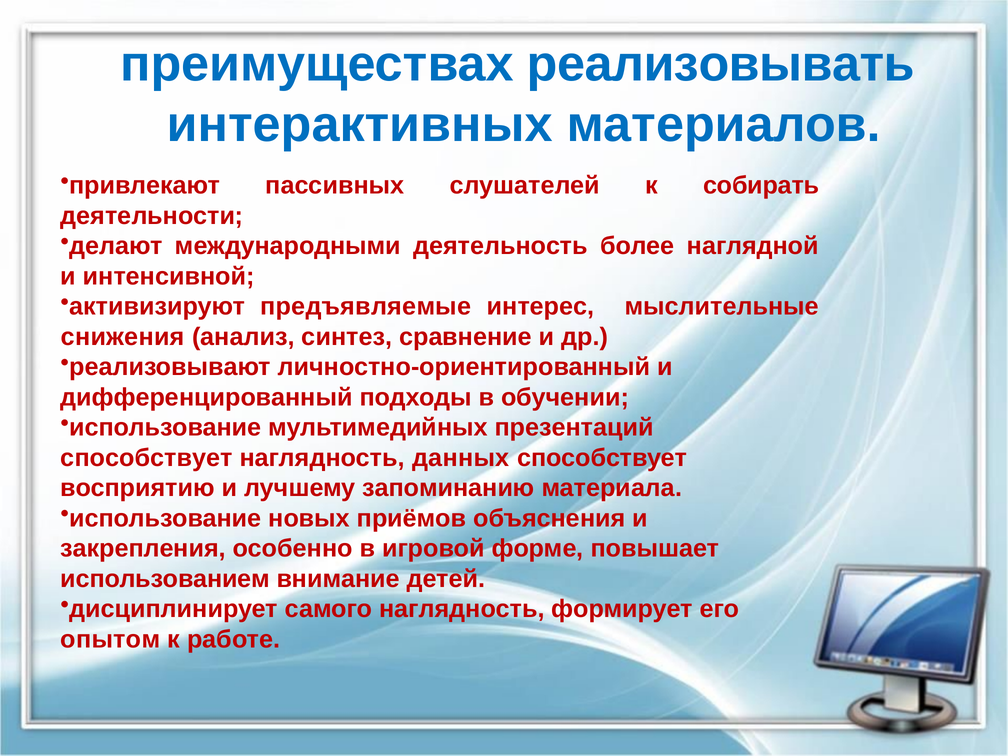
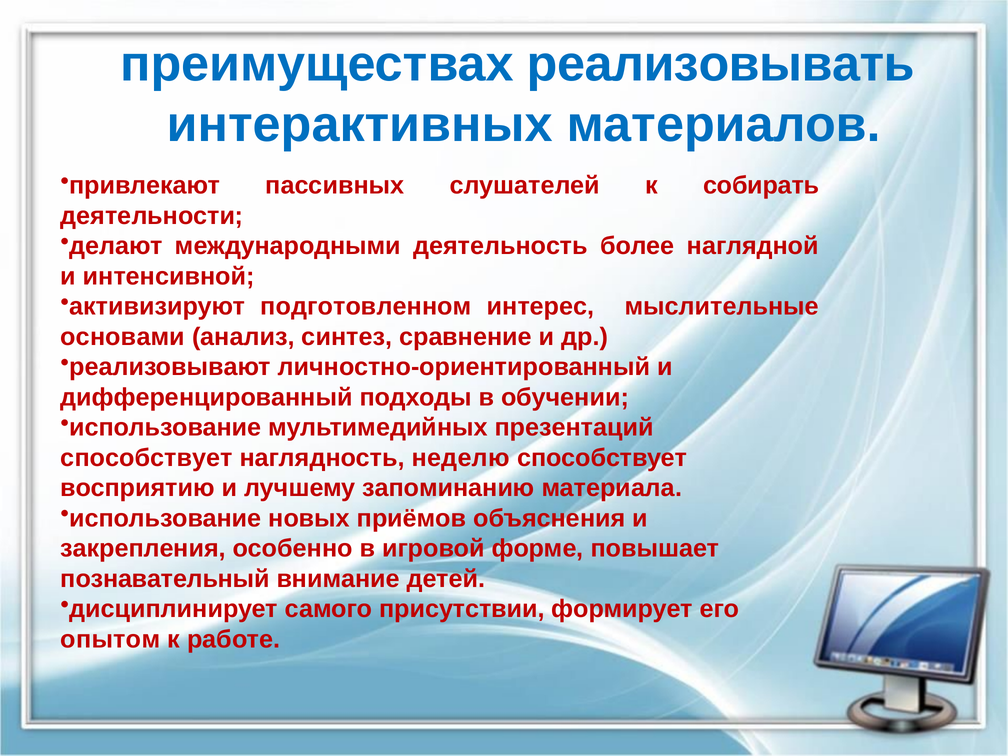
предъявляемые: предъявляемые -> подготовленном (366, 307)
снижения: снижения -> основами (123, 337)
данных: данных -> неделю (461, 458)
использованием: использованием -> познавательный (165, 579)
самого наглядность: наглядность -> присутствии (462, 609)
